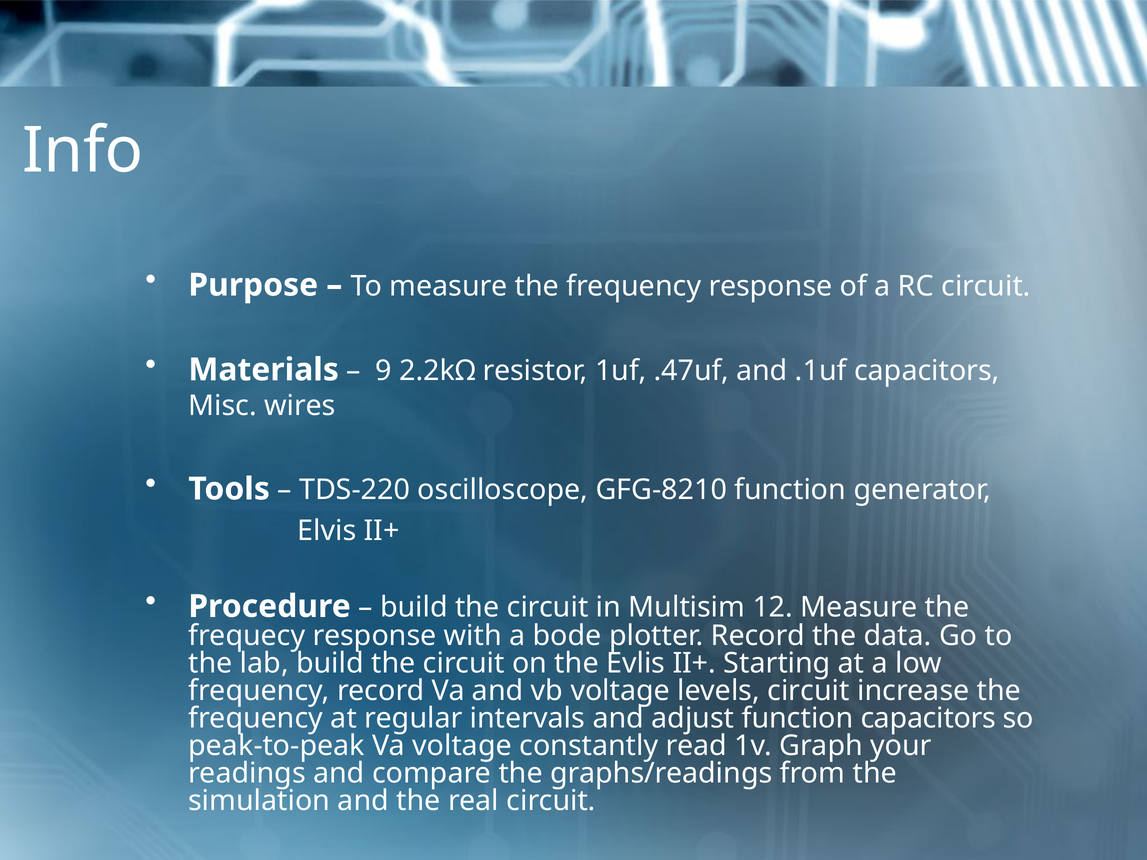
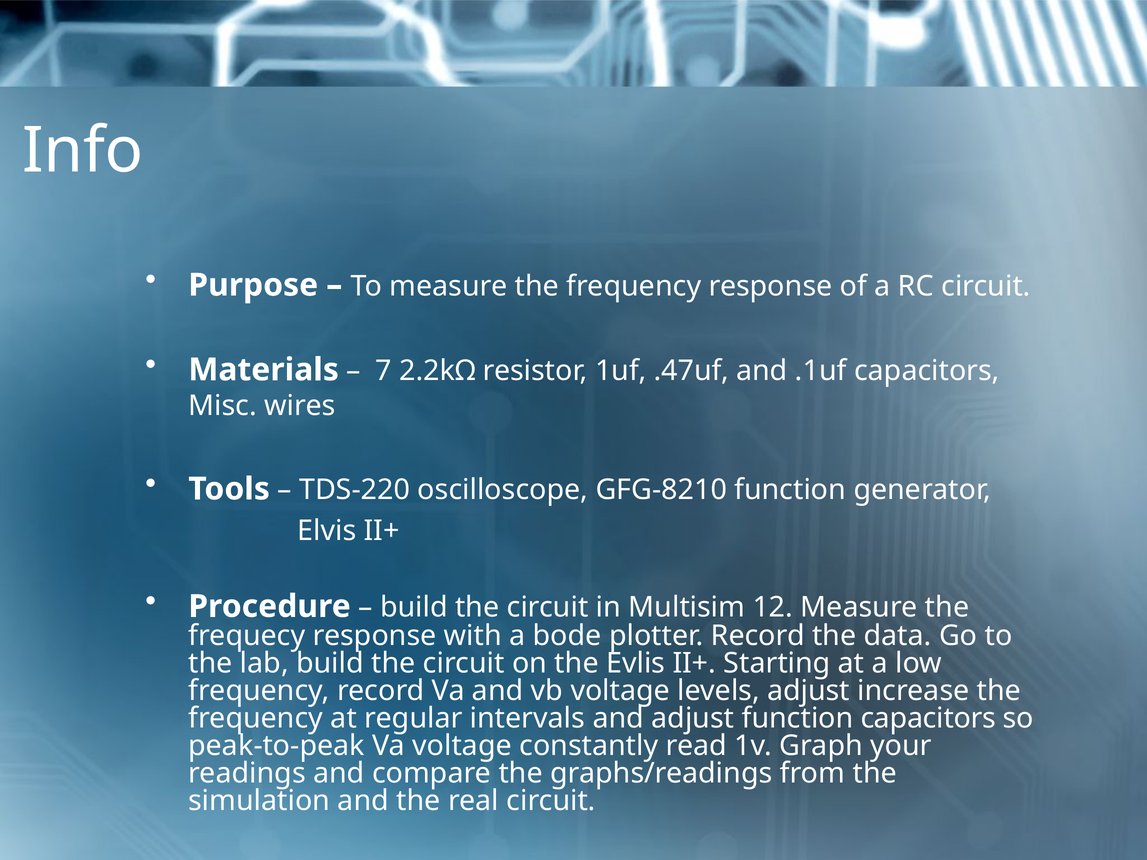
9: 9 -> 7 (384, 371)
levels circuit: circuit -> adjust (809, 691)
